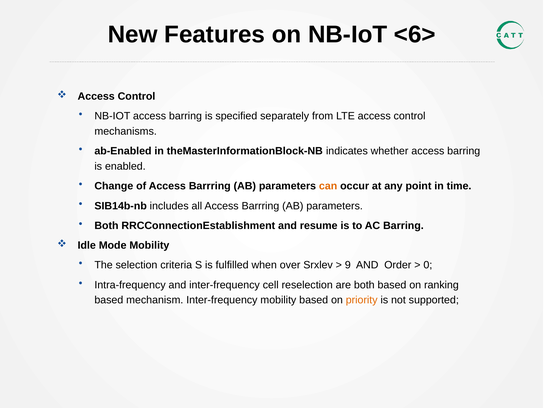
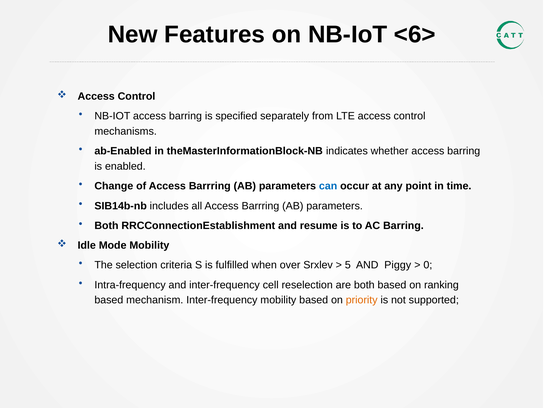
can colour: orange -> blue (328, 186)
9: 9 -> 5 (348, 265)
Order: Order -> Piggy (398, 265)
